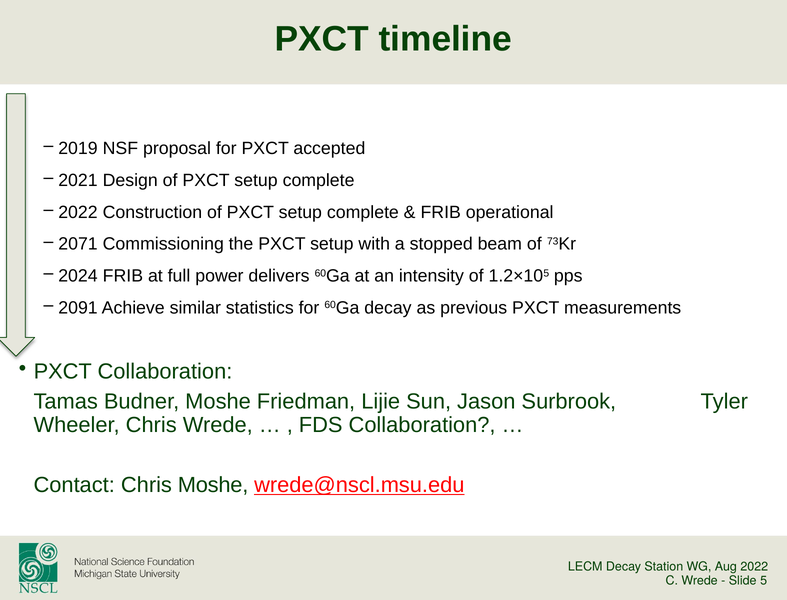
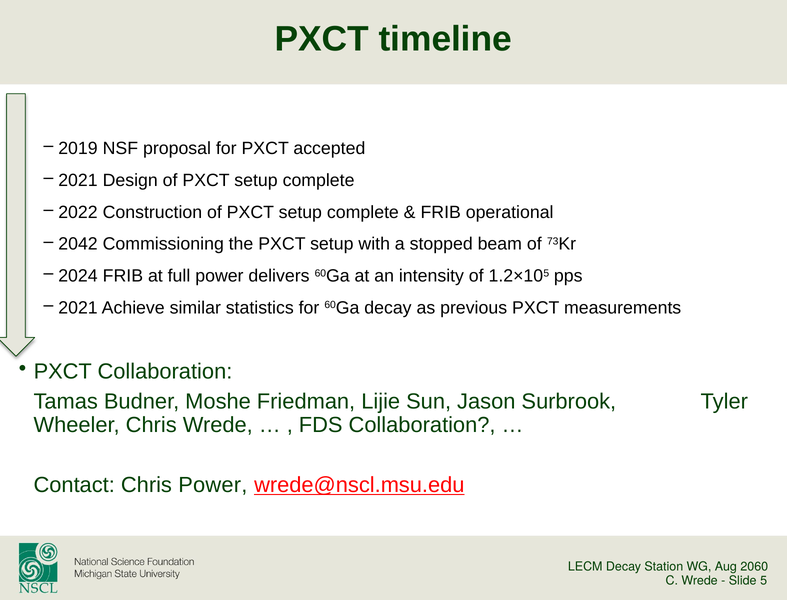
2071: 2071 -> 2042 (78, 244)
2091: 2091 -> 2021 (78, 308)
Chris Moshe: Moshe -> Power (213, 485)
Aug 2022: 2022 -> 2060 (754, 566)
